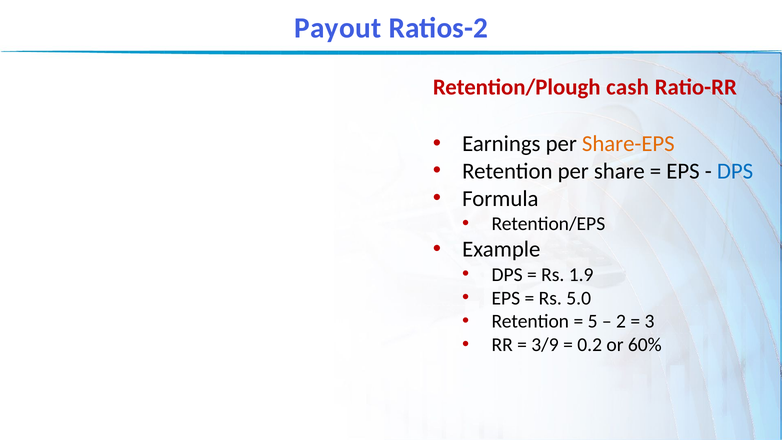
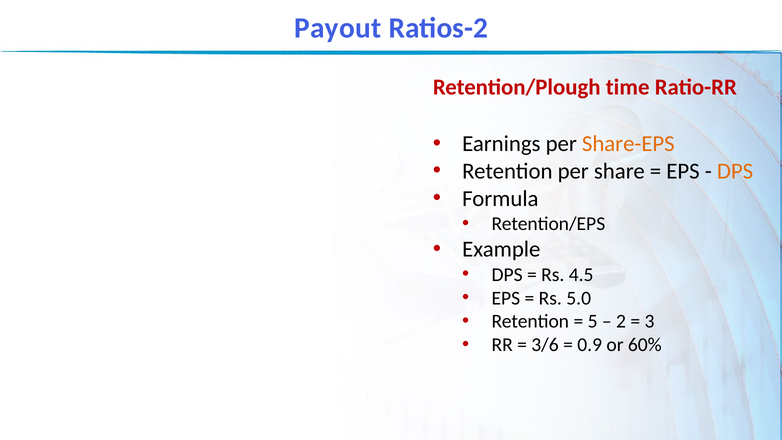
cash: cash -> time (628, 87)
DPS colour: blue -> orange (735, 171)
1.9: 1.9 -> 4.5 (581, 275)
3/9: 3/9 -> 3/6 (545, 345)
0.2: 0.2 -> 0.9 (590, 345)
